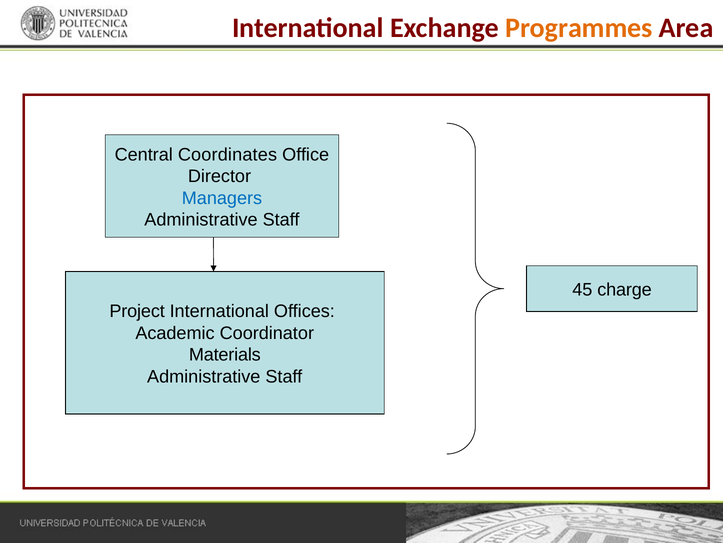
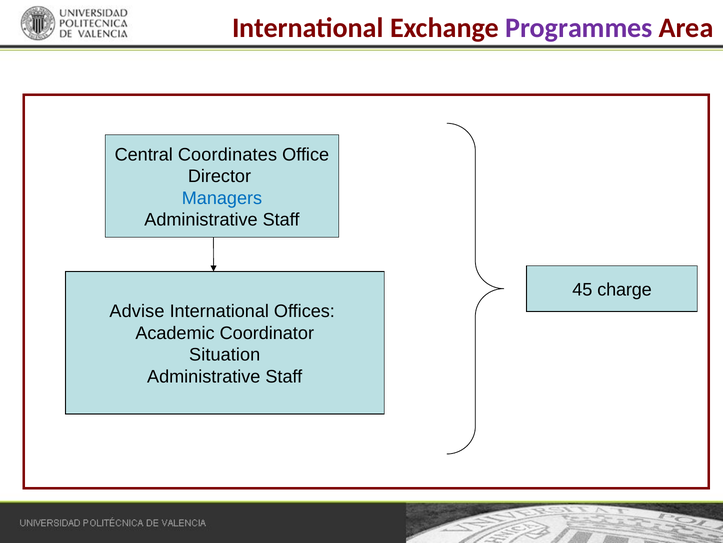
Programmes colour: orange -> purple (579, 28)
Project: Project -> Advise (137, 311)
Materials: Materials -> Situation (225, 354)
